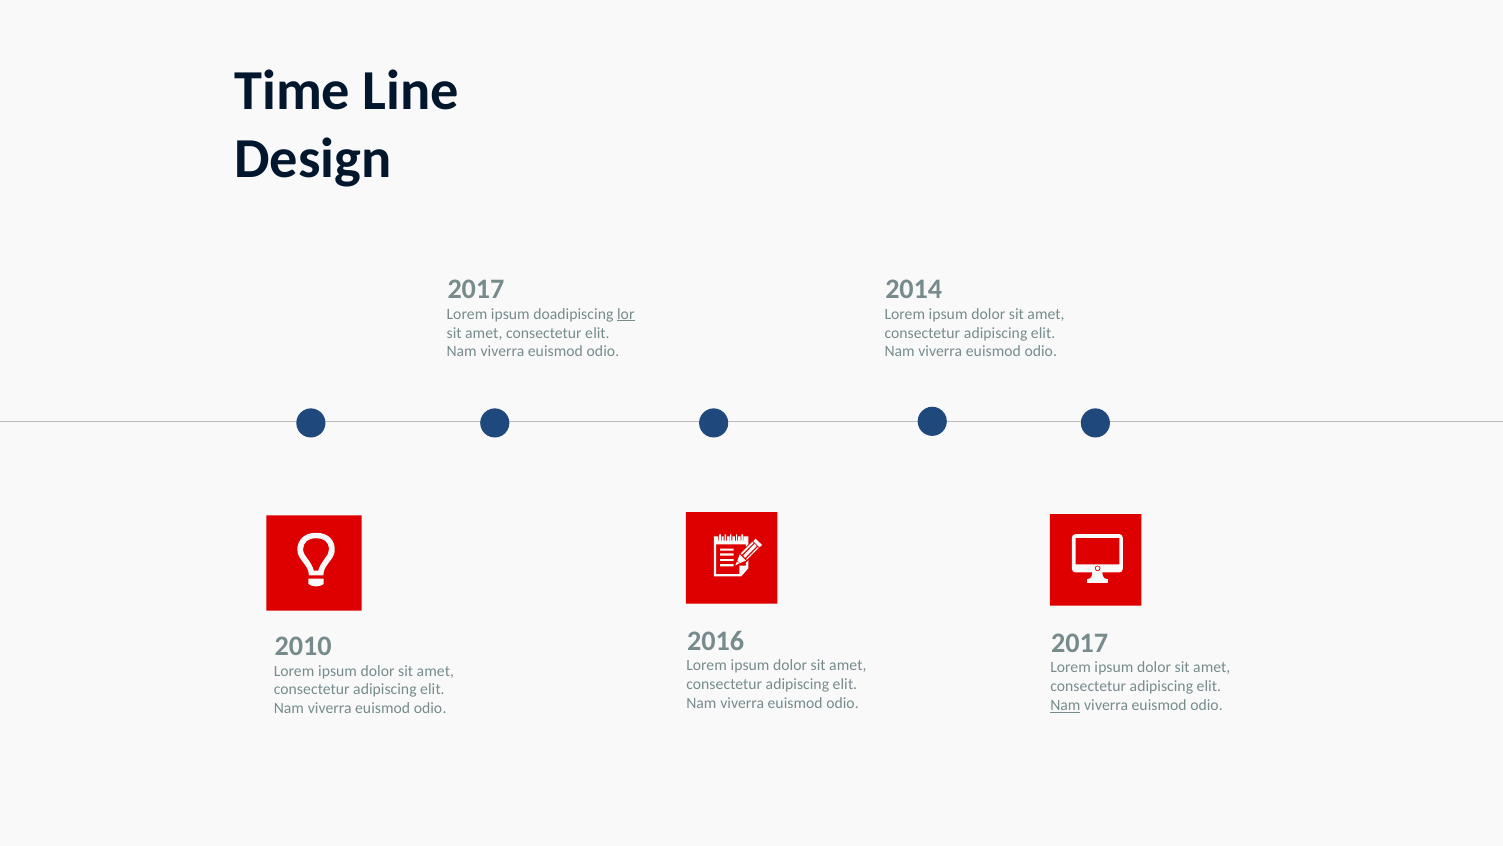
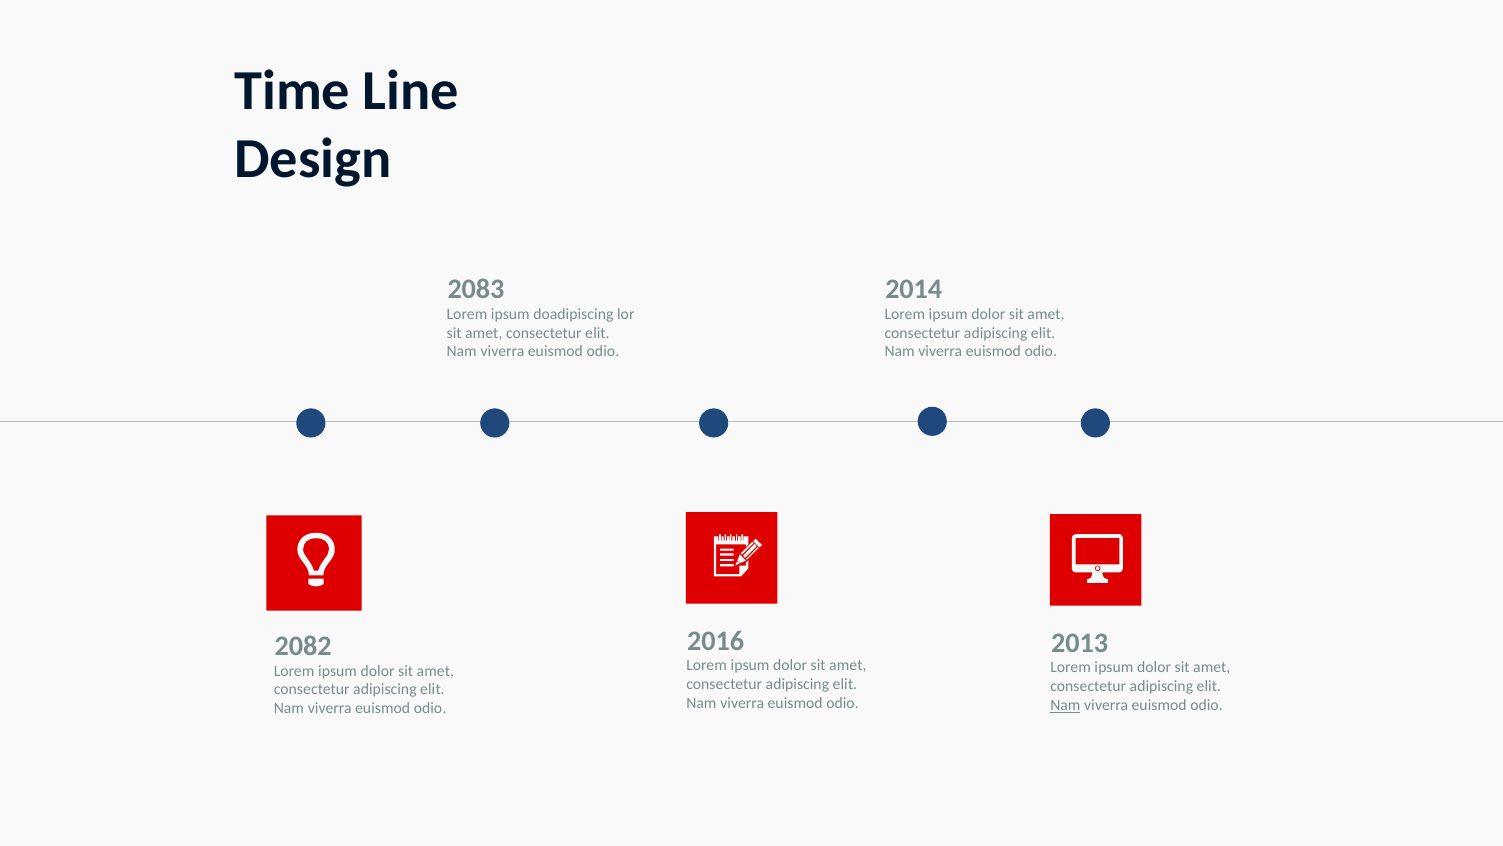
2017: 2017 -> 2083 (476, 289)
lor underline: present -> none (626, 314)
2017: 2017 -> 2013 (1080, 642)
2010: 2010 -> 2082 (303, 646)
